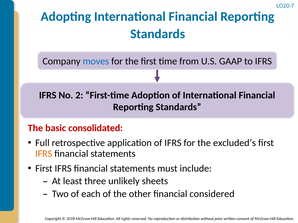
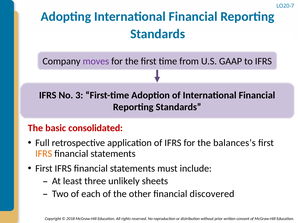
moves colour: blue -> purple (96, 61)
2: 2 -> 3 (79, 95)
excluded’s: excluded’s -> balances’s (234, 143)
considered: considered -> discovered (212, 194)
